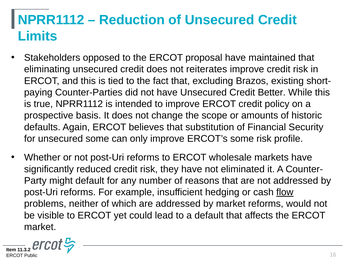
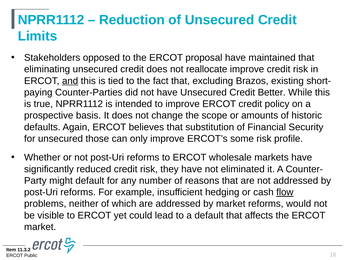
reiterates: reiterates -> reallocate (207, 69)
and underline: none -> present (70, 81)
unsecured some: some -> those (97, 138)
